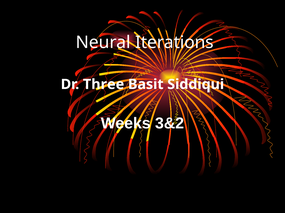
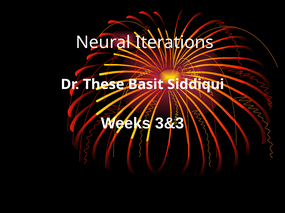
Three: Three -> These (104, 85)
3&2: 3&2 -> 3&3 (170, 124)
